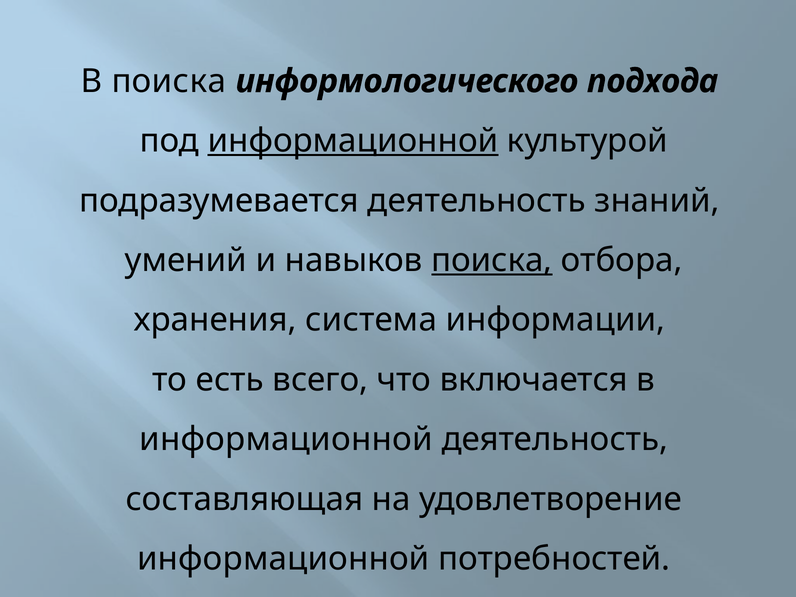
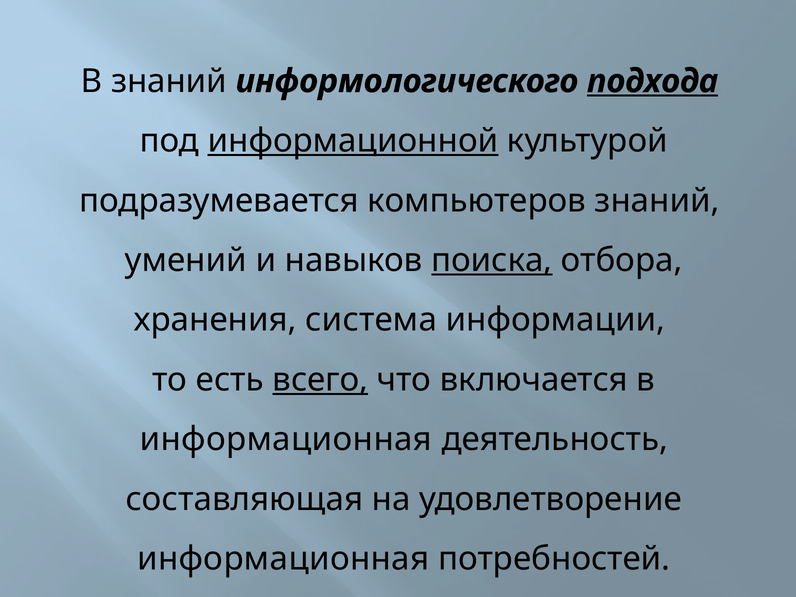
В поиска: поиска -> знаний (169, 81)
подхода underline: none -> present (653, 81)
подразумевается деятельность: деятельность -> компьютеров (477, 201)
всего underline: none -> present (320, 380)
информационной: информационной -> информационная (286, 439)
информационной: информационной -> информационная (283, 559)
